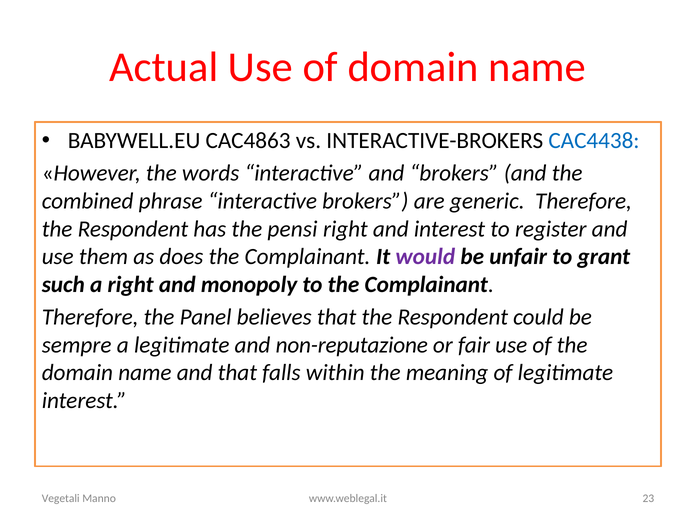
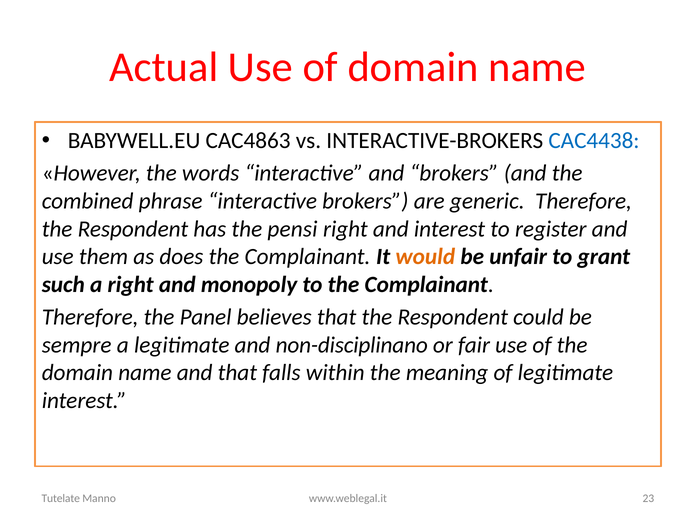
would colour: purple -> orange (425, 257)
non-reputazione: non-reputazione -> non-disciplinano (352, 345)
Vegetali: Vegetali -> Tutelate (61, 499)
